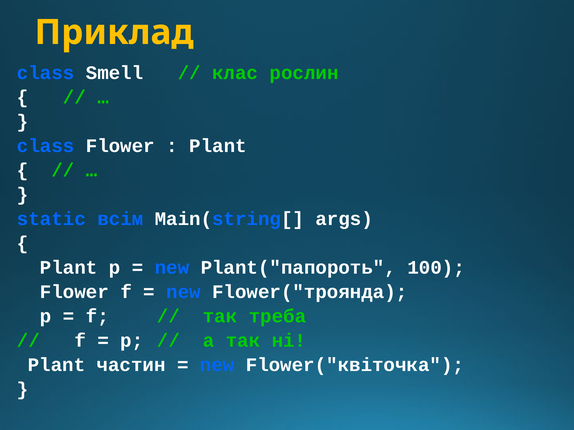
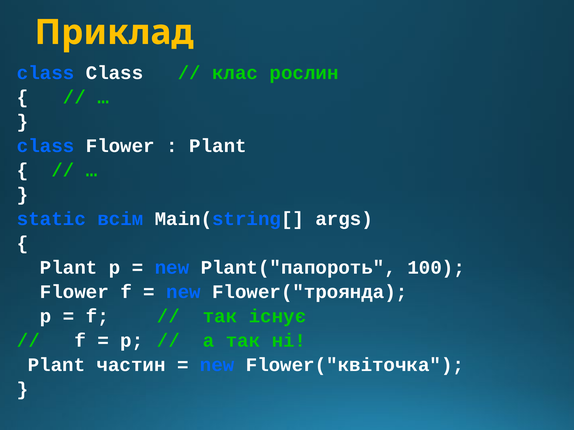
class Smell: Smell -> Class (115, 73)
треба: треба -> існує (277, 316)
